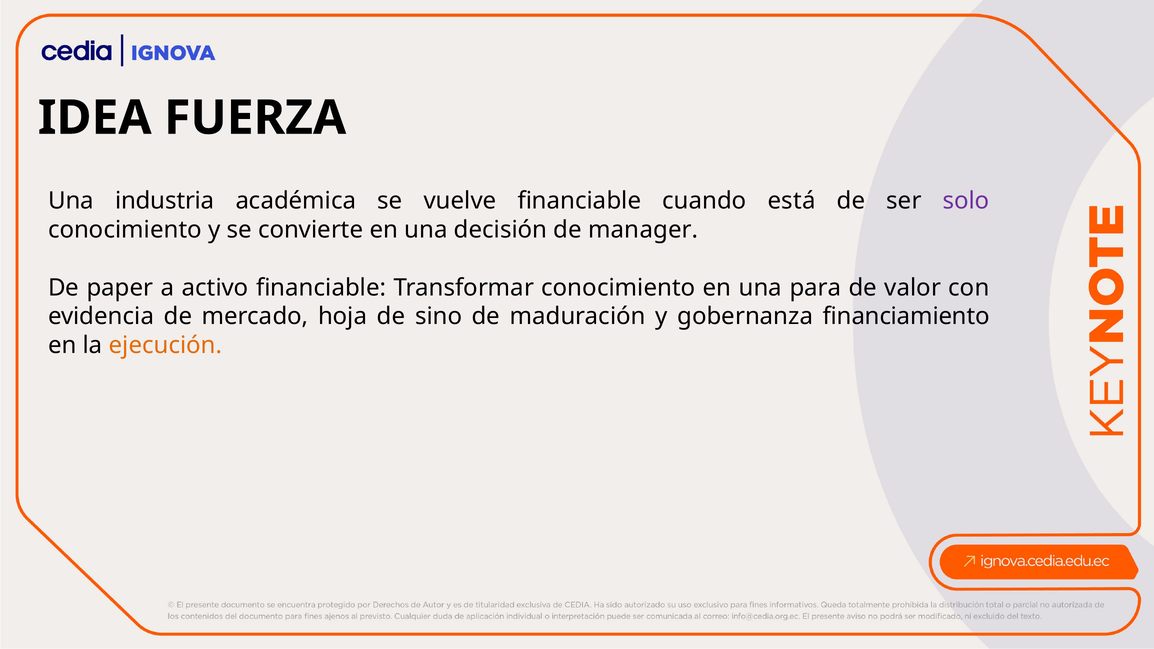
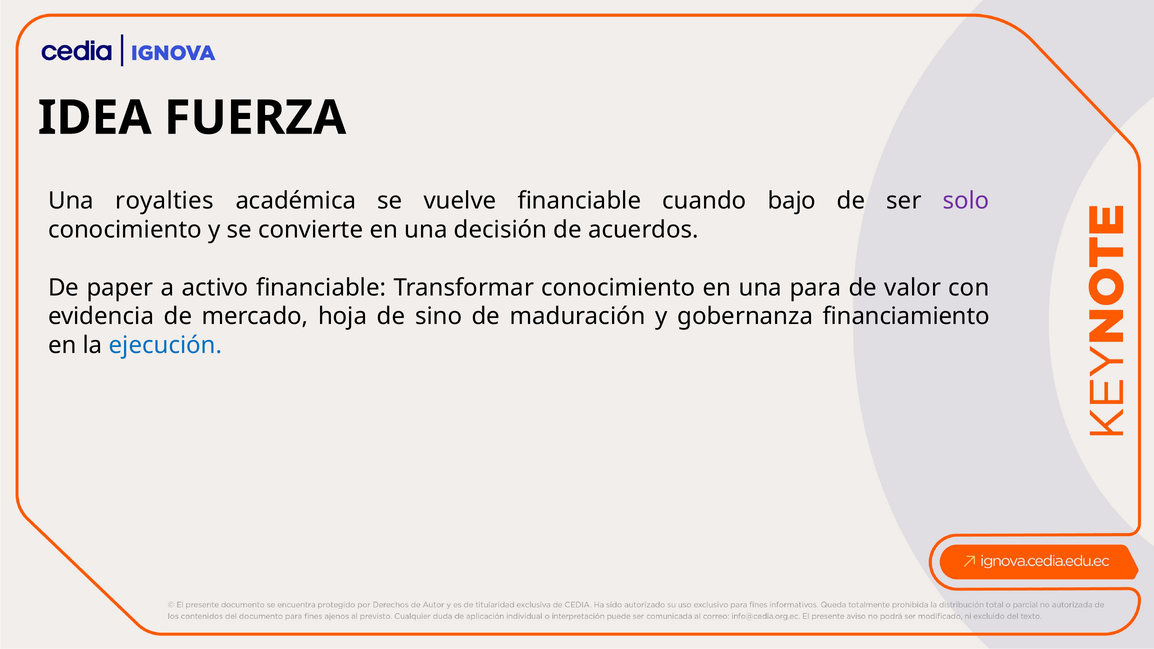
industria: industria -> royalties (165, 201)
está: está -> bajo (792, 201)
manager: manager -> acuerdos (643, 230)
ejecución colour: orange -> blue (165, 345)
